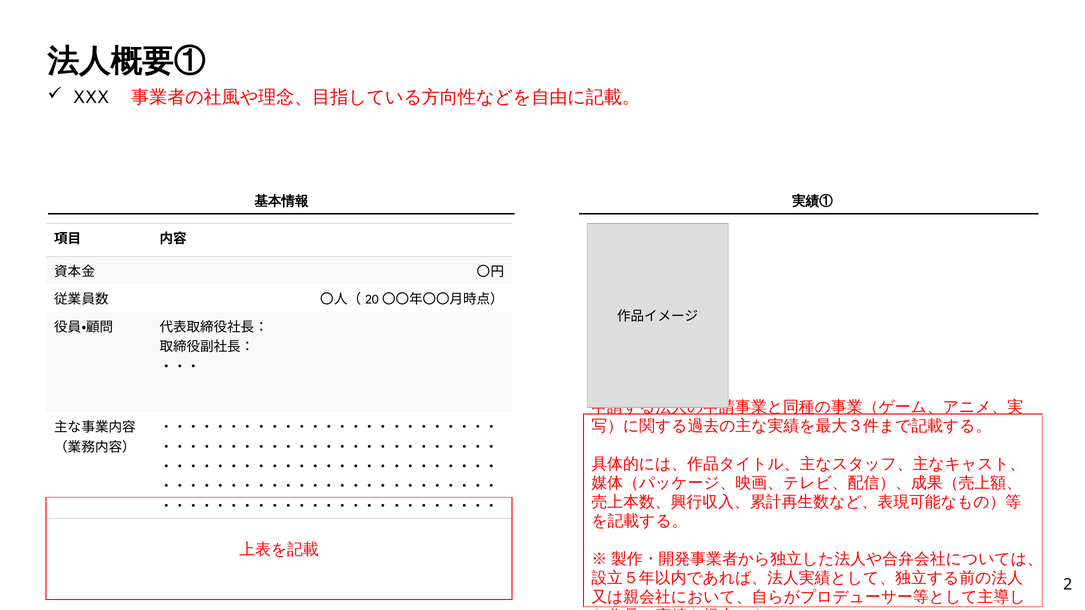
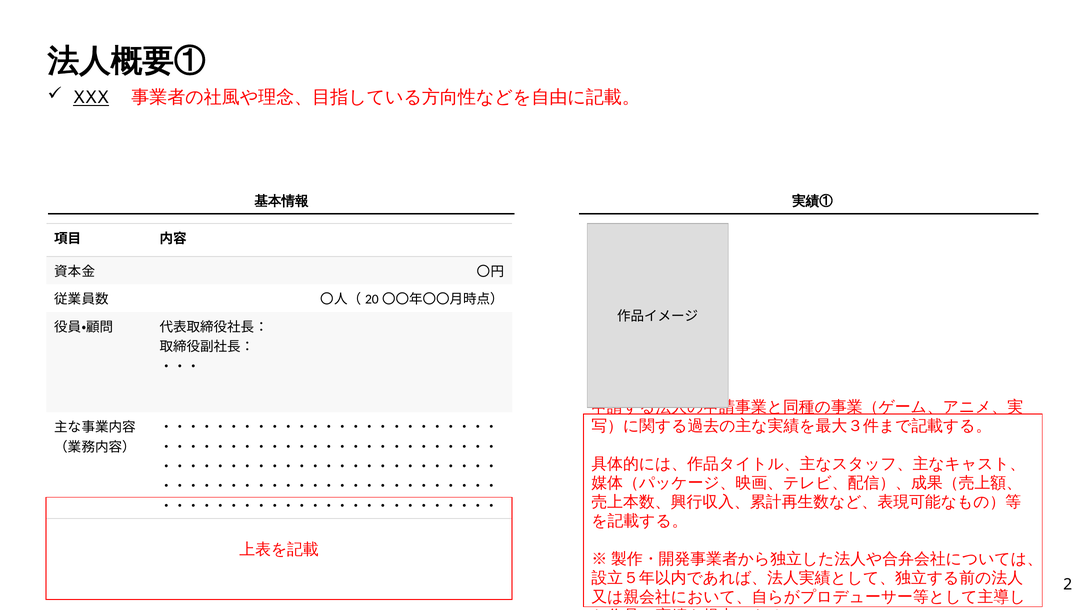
XXX underline: none -> present (91, 98)
